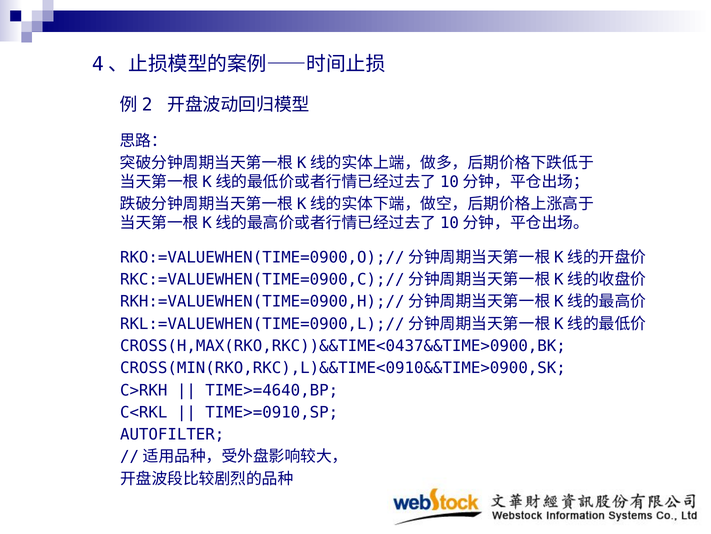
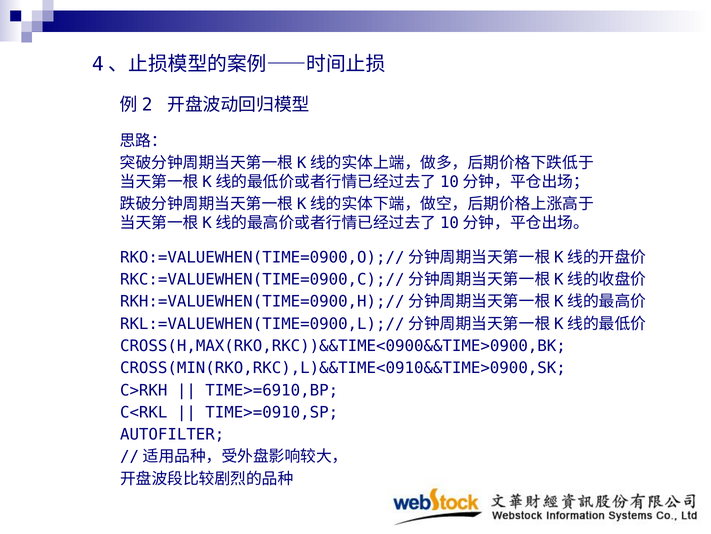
CROSS(H,MAX(RKO,RKC))&&TIME<0437&&TIME>0900,BK: CROSS(H,MAX(RKO,RKC))&&TIME<0437&&TIME>0900,BK -> CROSS(H,MAX(RKO,RKC))&&TIME<0900&&TIME>0900,BK (343, 346)
TIME>=4640,BP: TIME>=4640,BP -> TIME>=6910,BP (272, 390)
